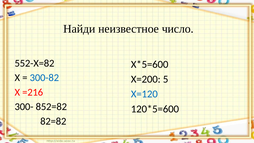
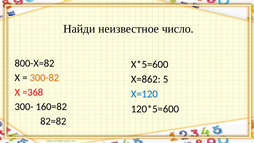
552-Х=82: 552-Х=82 -> 800-Х=82 (34, 63)
300-82 colour: blue -> orange (44, 78)
Х=200: Х=200 -> Х=862 (146, 79)
=216: =216 -> =368 (33, 92)
852=82: 852=82 -> 160=82 (51, 107)
